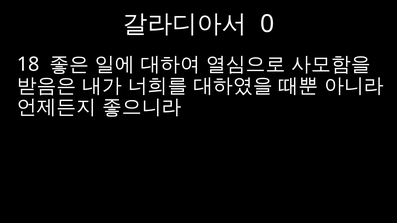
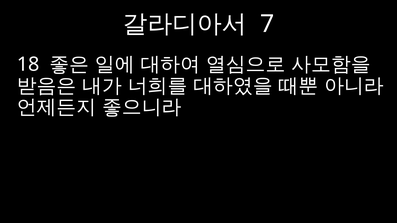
0: 0 -> 7 (267, 24)
